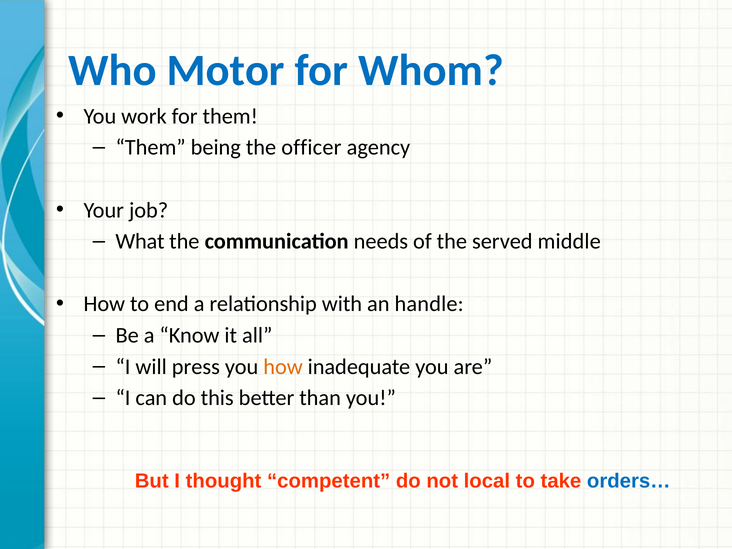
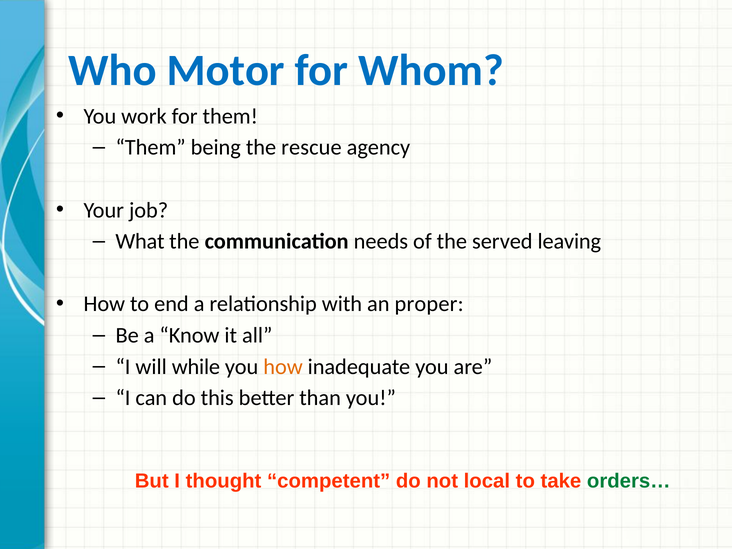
officer: officer -> rescue (311, 148)
middle: middle -> leaving (569, 241)
handle: handle -> proper (429, 304)
press: press -> while (196, 367)
orders… colour: blue -> green (629, 481)
